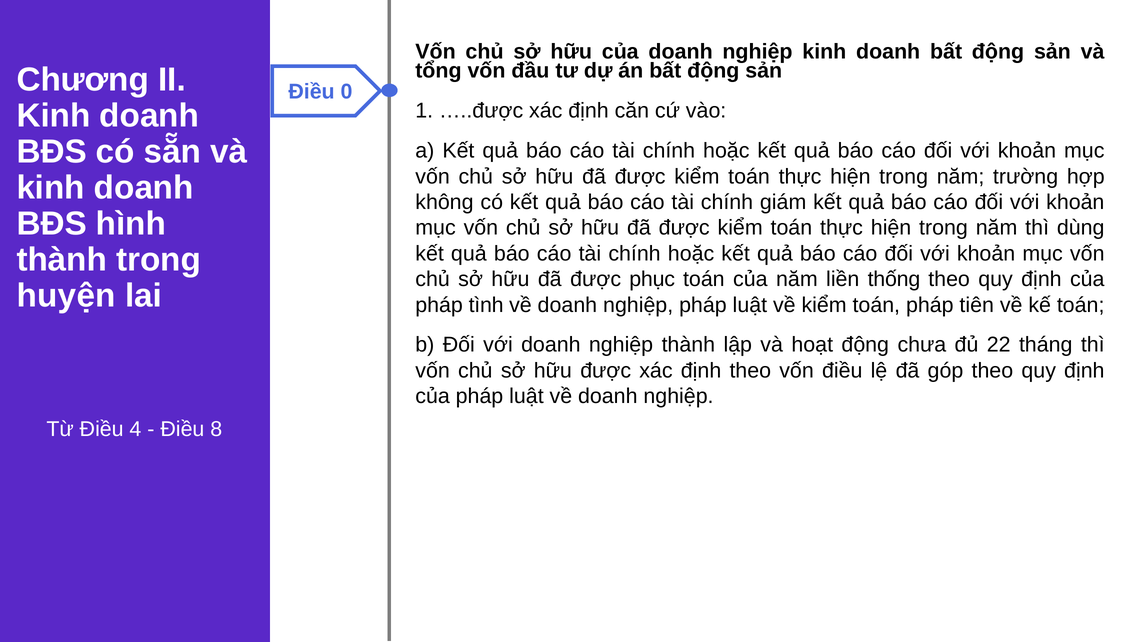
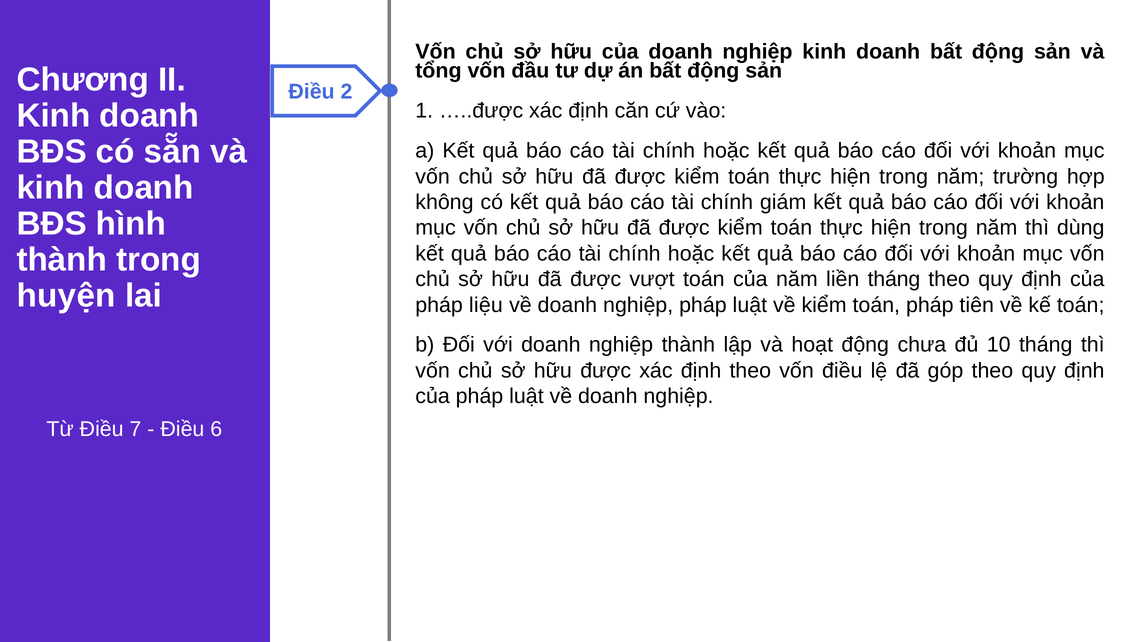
0: 0 -> 2 (346, 92)
phục: phục -> vượt (652, 279)
liền thống: thống -> tháng (894, 279)
tình: tình -> liệu (486, 305)
22: 22 -> 10 (999, 345)
4: 4 -> 7 (135, 429)
8: 8 -> 6 (216, 429)
